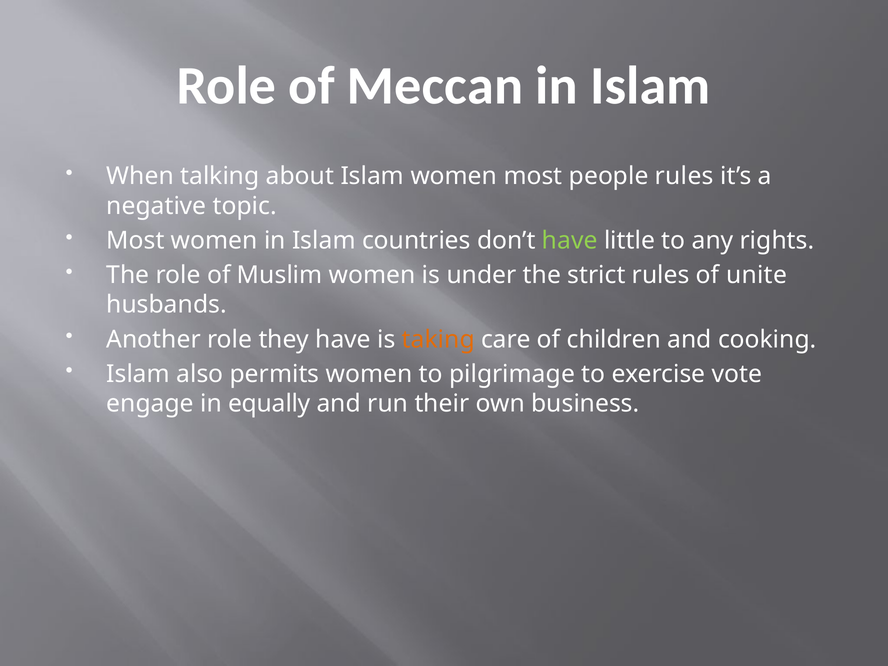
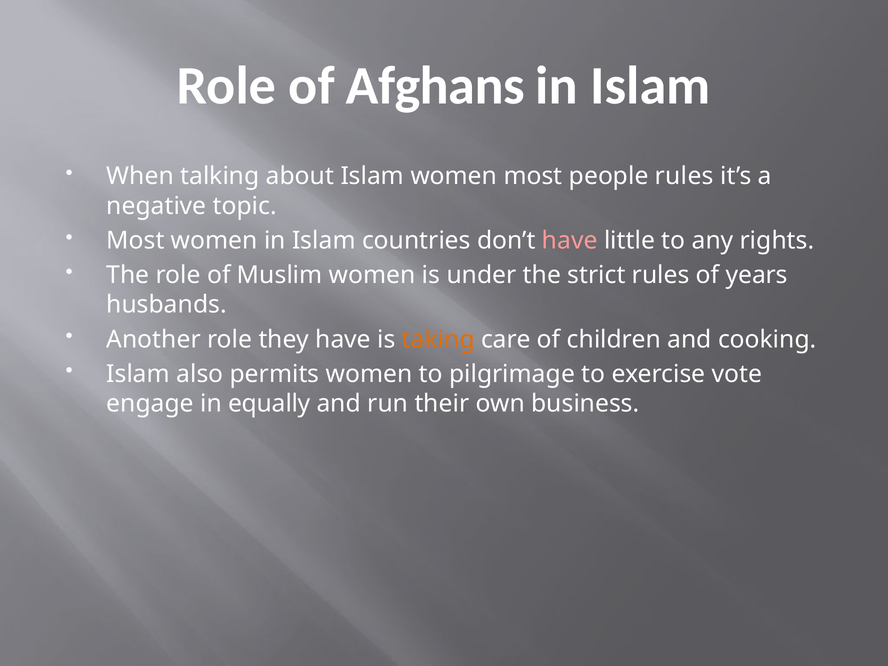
Meccan: Meccan -> Afghans (435, 86)
have colour: light green -> pink (570, 241)
unite: unite -> years (757, 275)
